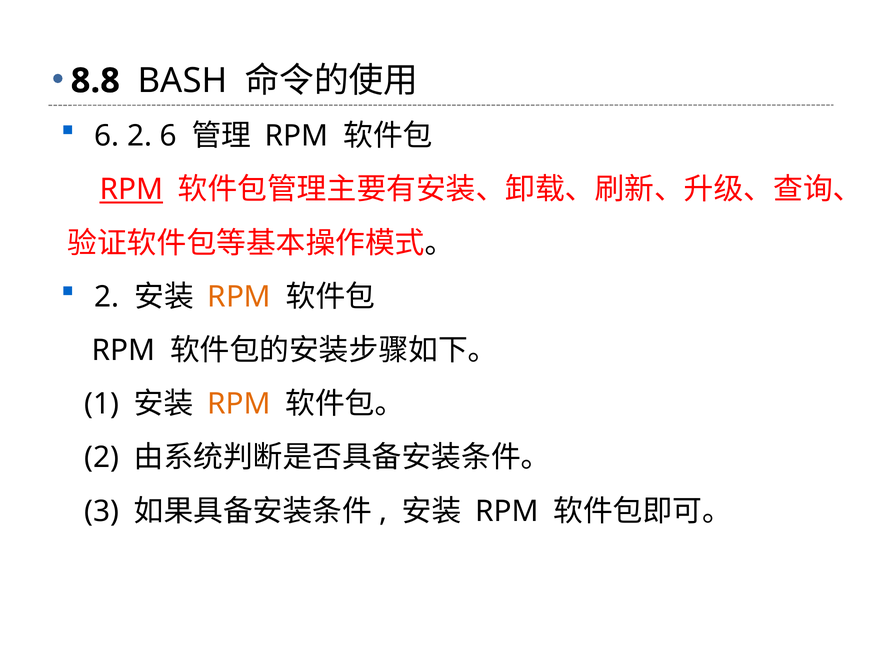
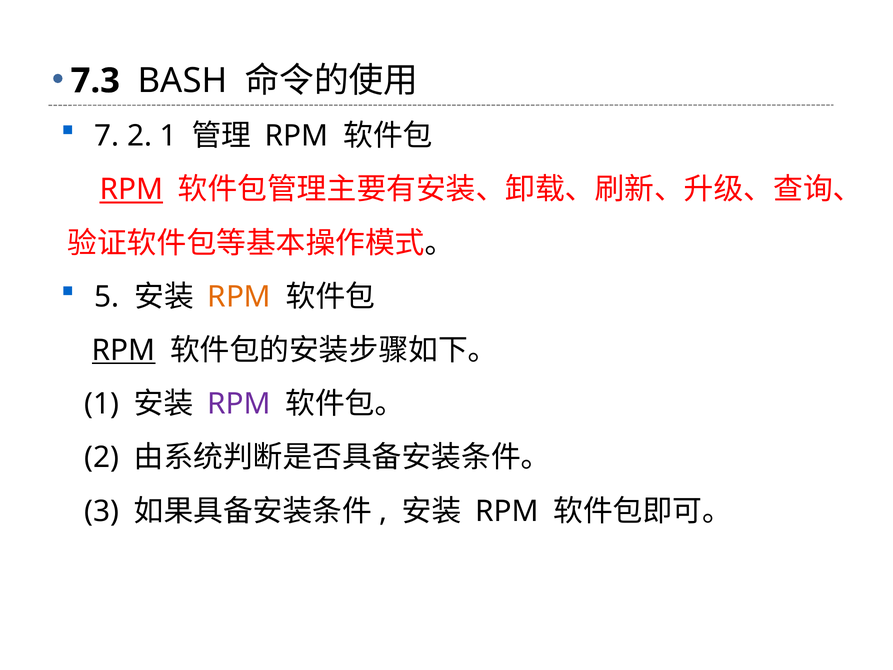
8.8: 8.8 -> 7.3 (95, 81)
6: 6 -> 7 (107, 136)
2 6: 6 -> 1 (168, 136)
2: 2 -> 5 (107, 297)
RPM underline: none -> present (124, 350)
RPM colour: orange -> purple (239, 404)
